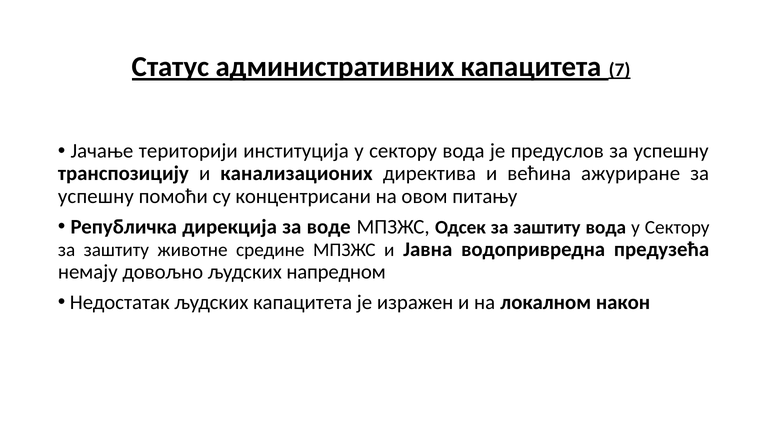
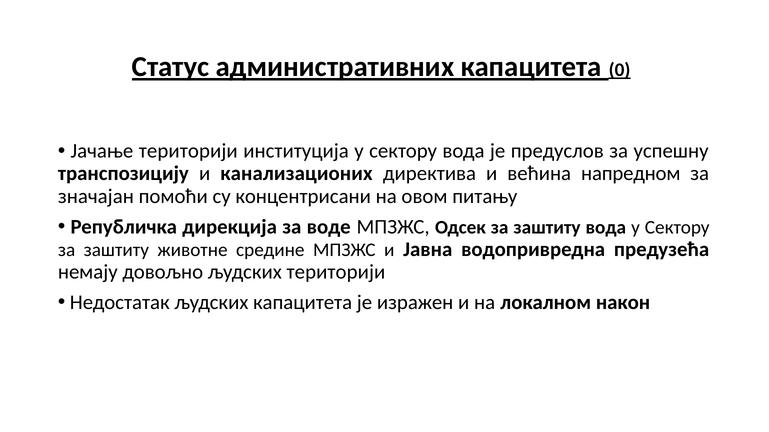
7: 7 -> 0 (620, 70)
ажуриране: ажуриране -> напредном (631, 174)
успешну: успешну -> значајан (96, 196)
људских напредном: напредном -> територији (336, 272)
